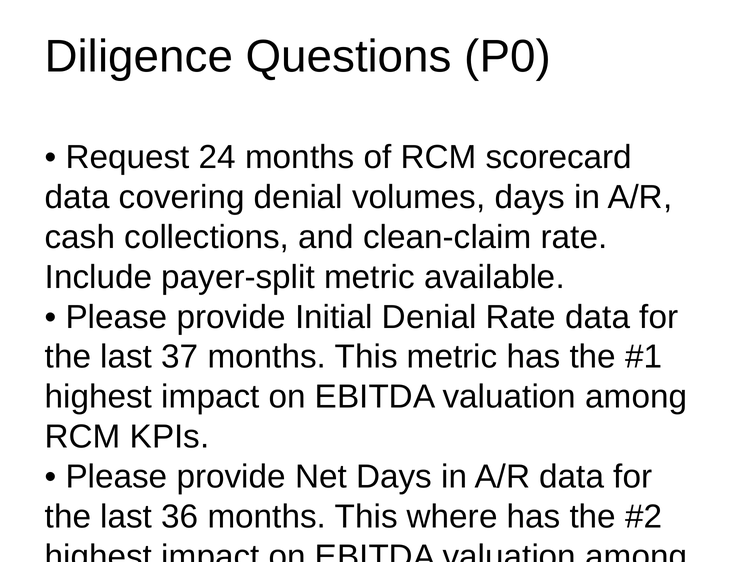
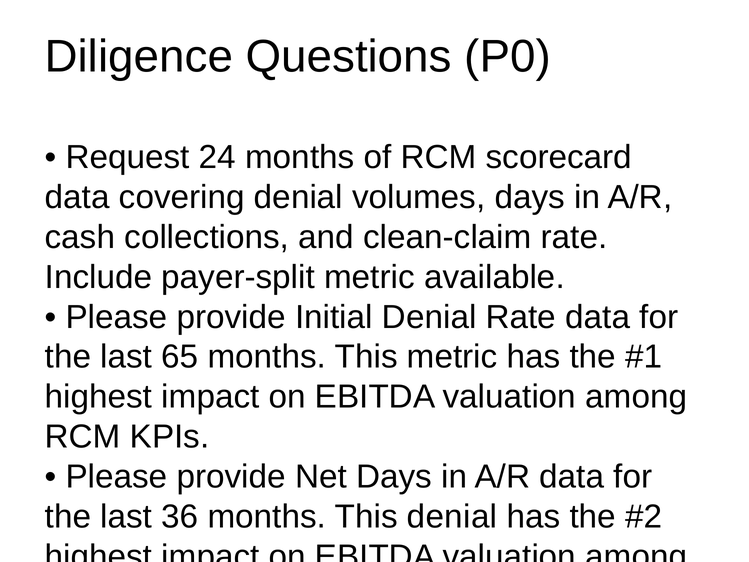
37: 37 -> 65 (180, 357)
This where: where -> denial (452, 517)
